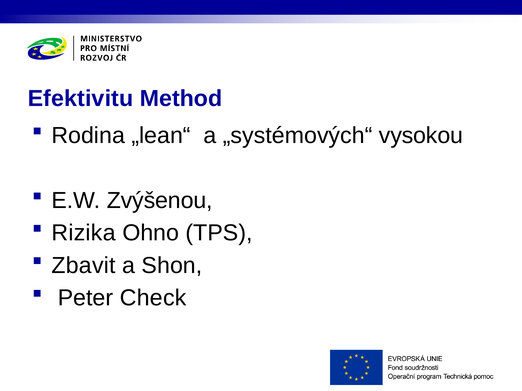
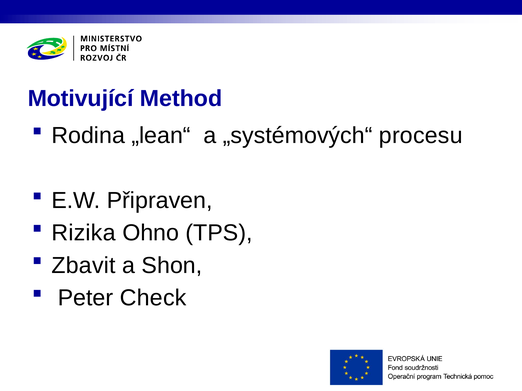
Efektivitu: Efektivitu -> Motivující (81, 99)
vysokou: vysokou -> procesu (421, 136)
Zvýšenou: Zvýšenou -> Připraven (160, 201)
